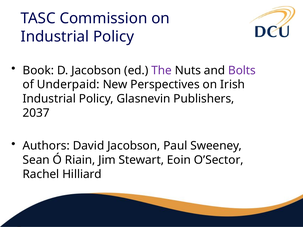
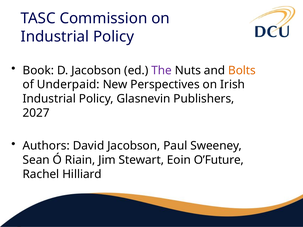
Bolts colour: purple -> orange (242, 71)
2037: 2037 -> 2027 (36, 113)
O’Sector: O’Sector -> O’Future (219, 160)
